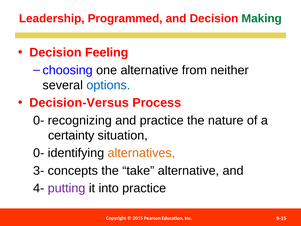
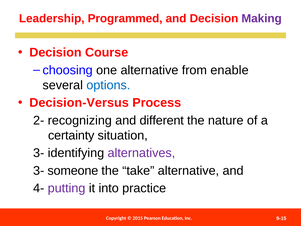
Making colour: green -> purple (262, 18)
Feeling: Feeling -> Course (107, 53)
neither: neither -> enable (230, 70)
0-: 0- -> 2- (39, 120)
and practice: practice -> different (162, 120)
0-: 0- -> 3- (39, 153)
alternatives colour: orange -> purple (141, 153)
concepts: concepts -> someone (73, 170)
